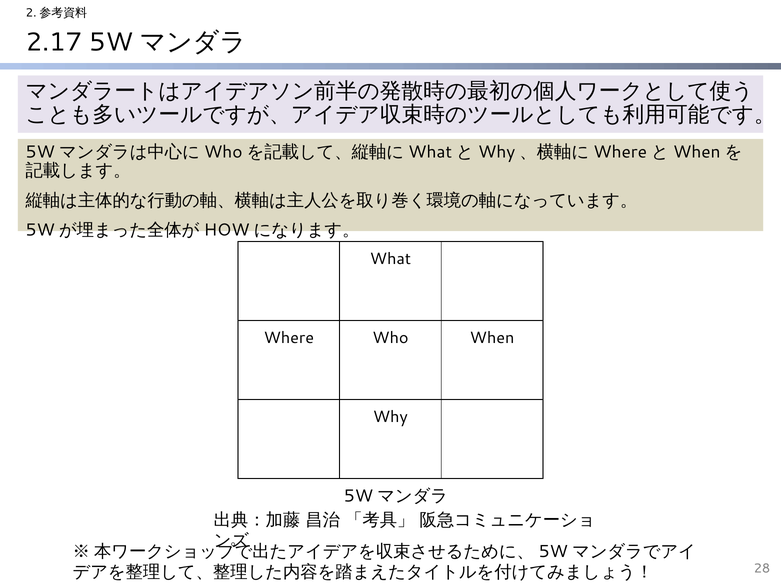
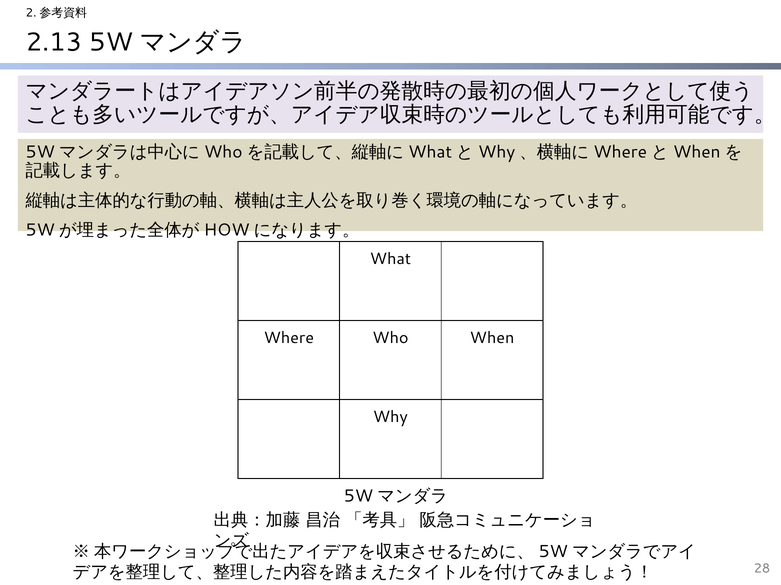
2.17: 2.17 -> 2.13 (54, 42)
